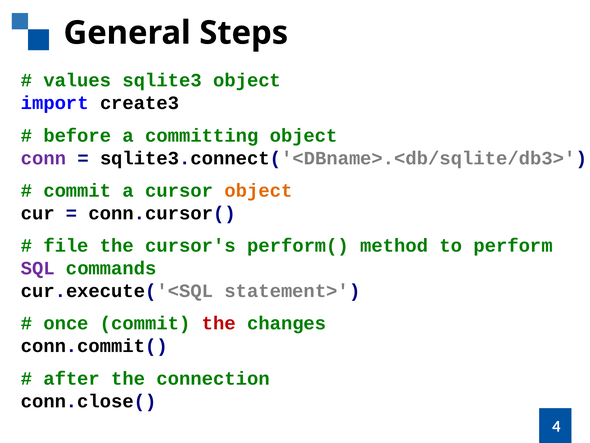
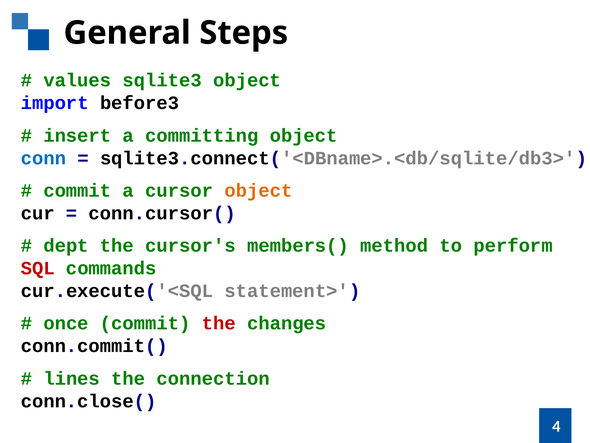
create3: create3 -> before3 (140, 103)
before: before -> insert (77, 135)
conn colour: purple -> blue (43, 158)
file: file -> dept (66, 245)
perform(: perform( -> members( (298, 245)
SQL colour: purple -> red (38, 268)
after: after -> lines (72, 378)
